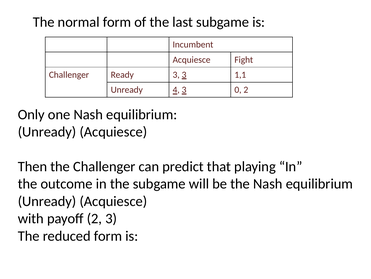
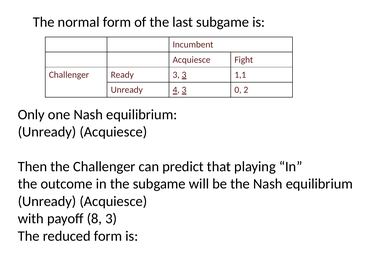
payoff 2: 2 -> 8 (94, 218)
